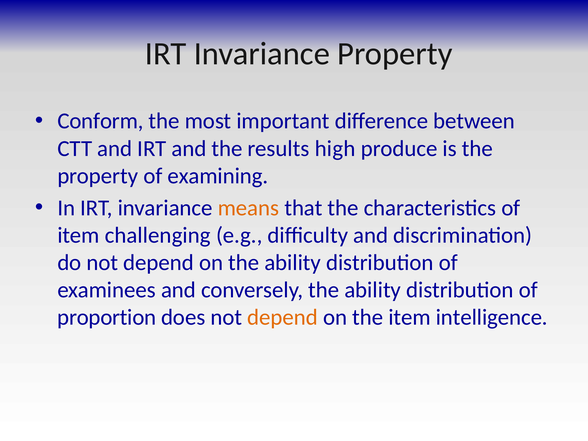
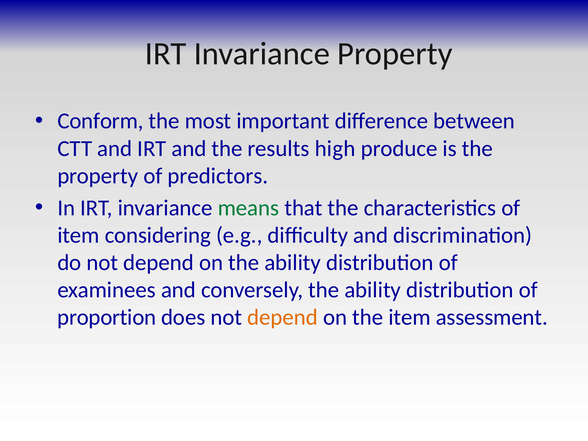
examining: examining -> predictors (218, 176)
means colour: orange -> green (248, 208)
challenging: challenging -> considering (158, 235)
intelligence: intelligence -> assessment (492, 317)
